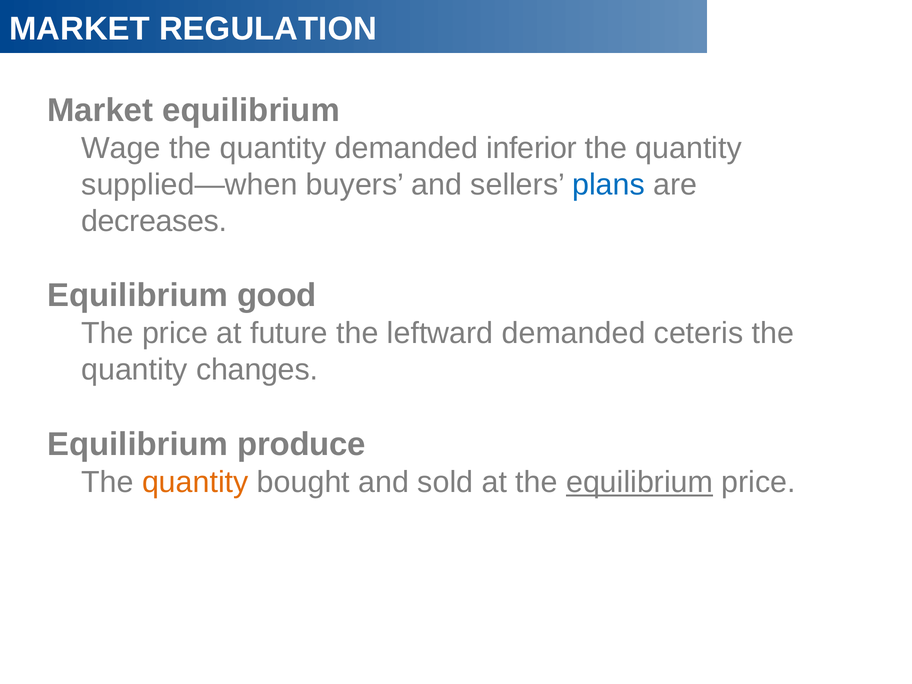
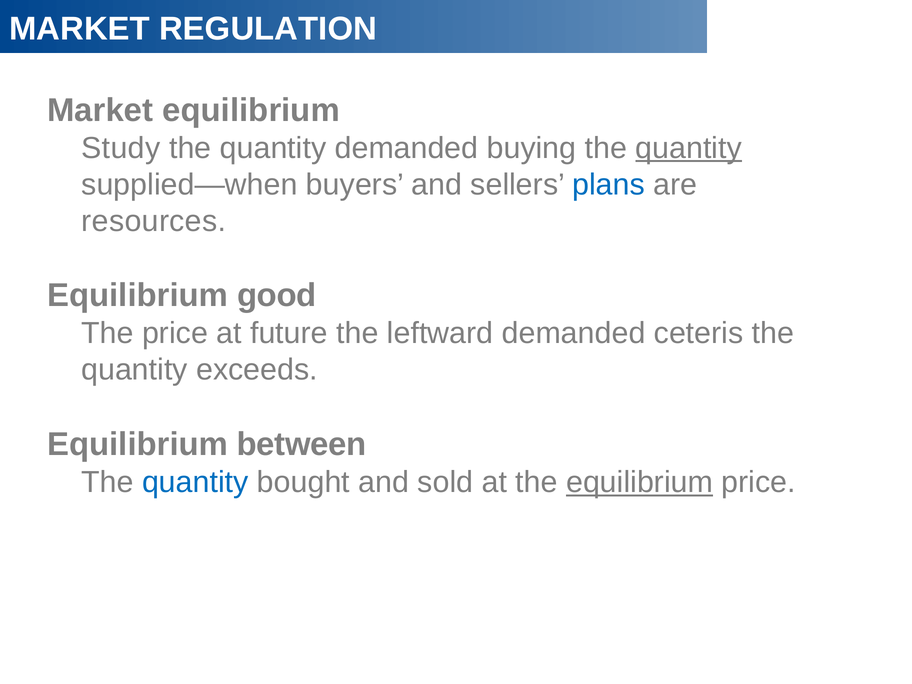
Wage: Wage -> Study (121, 148)
inferior: inferior -> buying (532, 148)
quantity underline: none -> present (689, 148)
decreases: decreases -> resources (154, 221)
changes: changes -> exceeds (257, 370)
produce: produce -> between (302, 445)
quantity colour: orange -> blue (195, 482)
